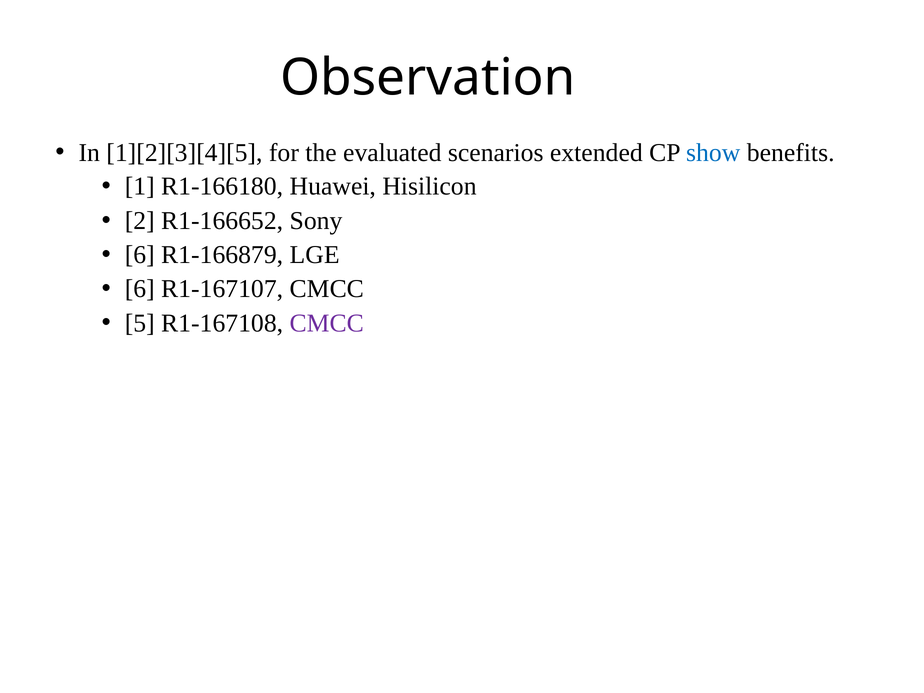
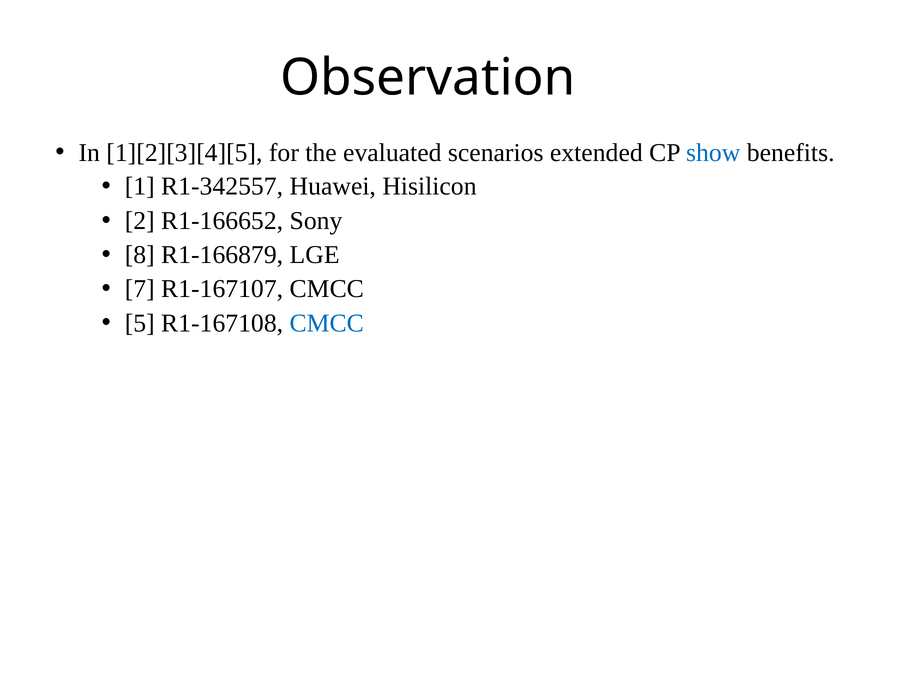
R1-166180: R1-166180 -> R1-342557 (222, 186)
6: 6 -> 8 (140, 255)
6: 6 -> 7 (140, 289)
CMCC colour: purple -> blue (327, 323)
